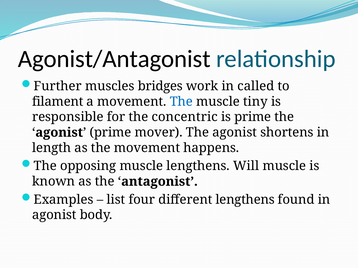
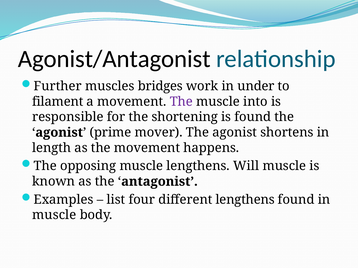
called: called -> under (256, 86)
The colour: blue -> purple (181, 102)
tiny: tiny -> into (255, 102)
concentric: concentric -> shortening (185, 117)
is prime: prime -> found (253, 117)
agonist: agonist -> muscle (54, 215)
